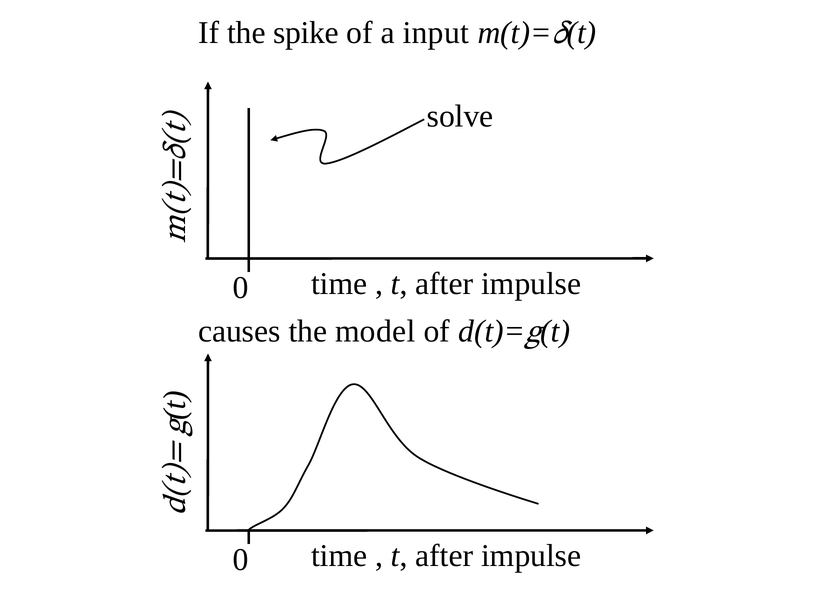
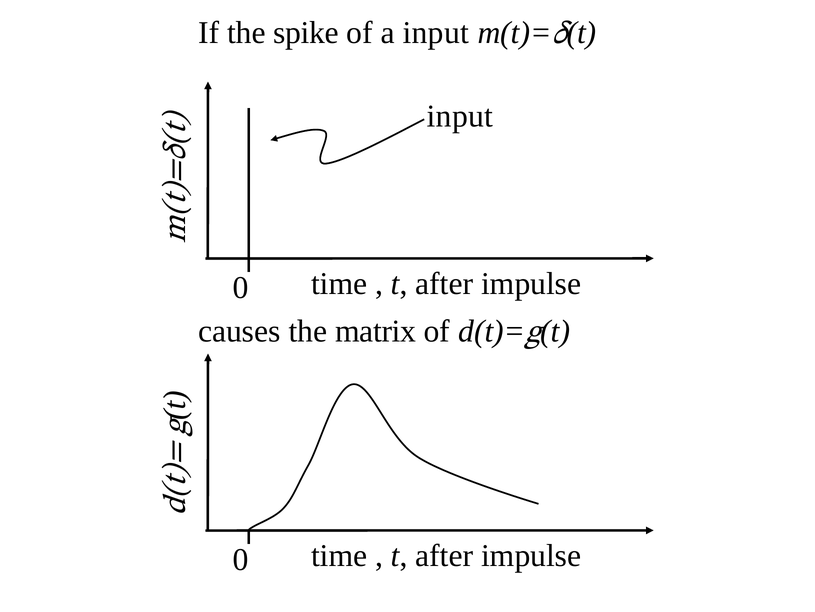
solve: solve -> input (460, 116)
model: model -> matrix (376, 331)
